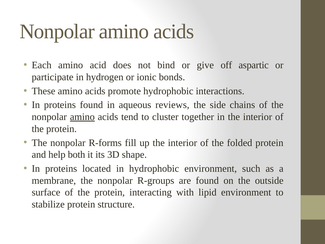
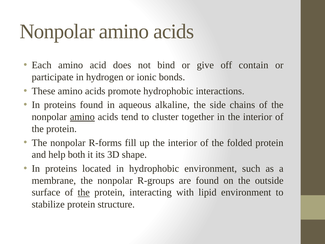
aspartic: aspartic -> contain (254, 65)
reviews: reviews -> alkaline (172, 105)
the underline: none -> present (84, 192)
